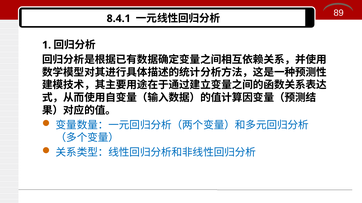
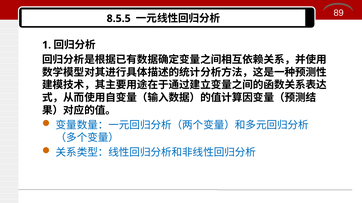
8.4.1: 8.4.1 -> 8.5.5 (119, 19)
